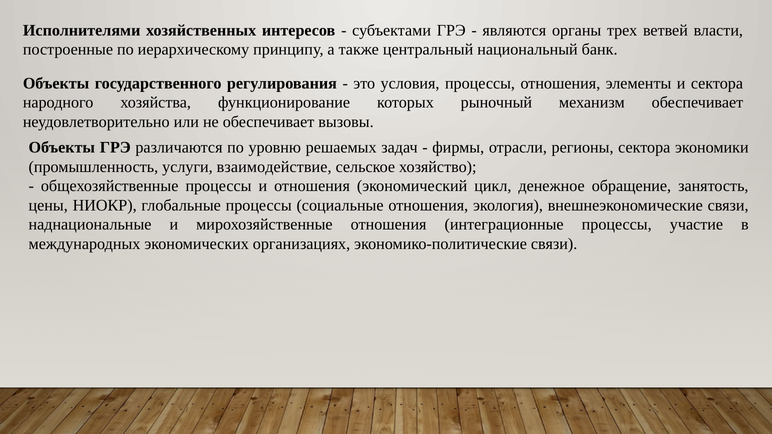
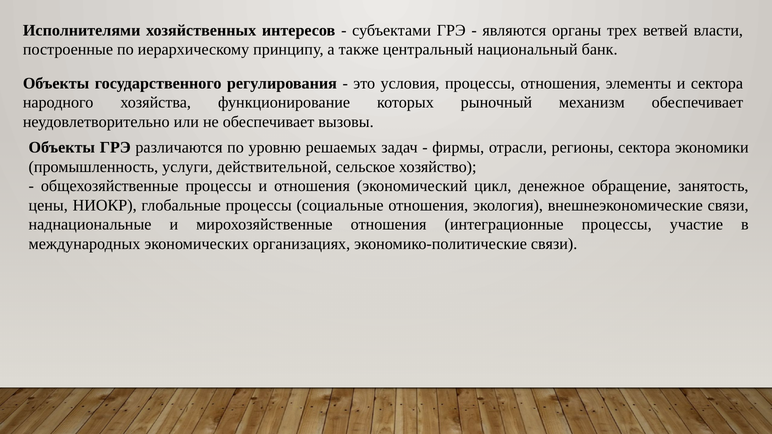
взаимодействие: взаимодействие -> действительной (274, 167)
